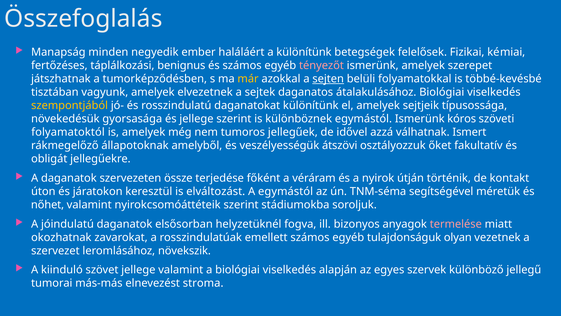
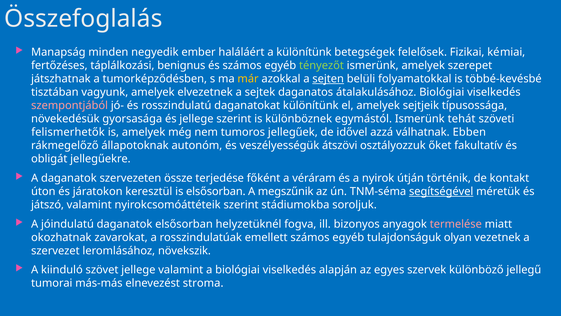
tényezőt colour: pink -> light green (321, 66)
szempontjából colour: yellow -> pink (70, 105)
kóros: kóros -> tehát (462, 119)
folyamatoktól: folyamatoktól -> felismerhetők (68, 132)
Ismert: Ismert -> Ebben (469, 132)
amelyből: amelyből -> autonóm (197, 145)
is elváltozást: elváltozást -> elsősorban (216, 191)
A egymástól: egymástól -> megszűnik (286, 191)
segítségével underline: none -> present (441, 191)
nőhet: nőhet -> játszó (48, 205)
